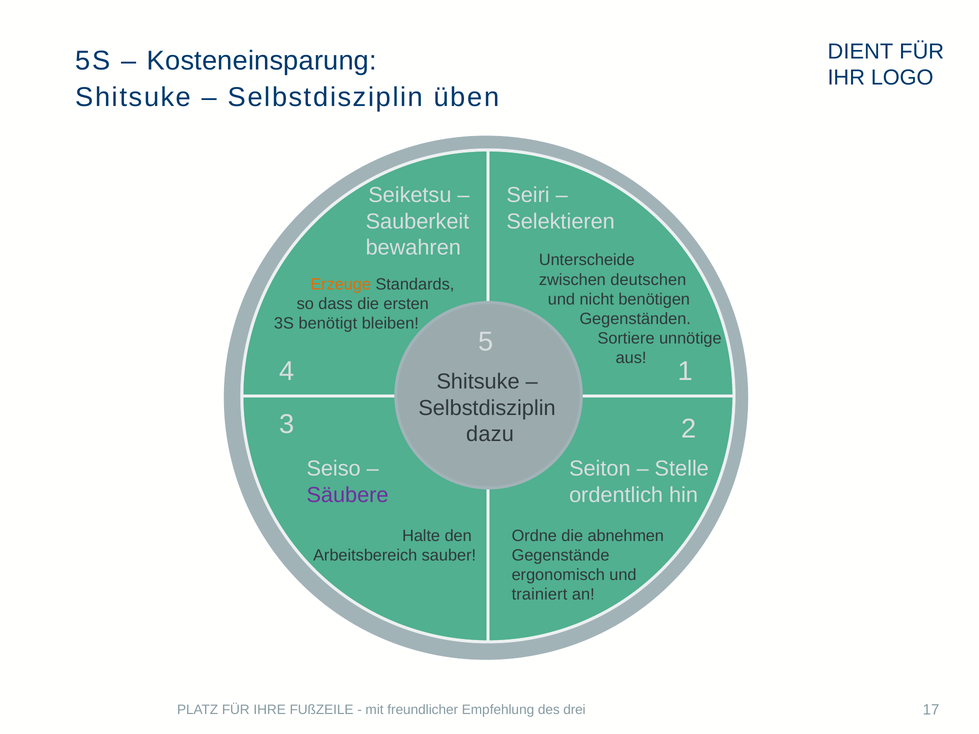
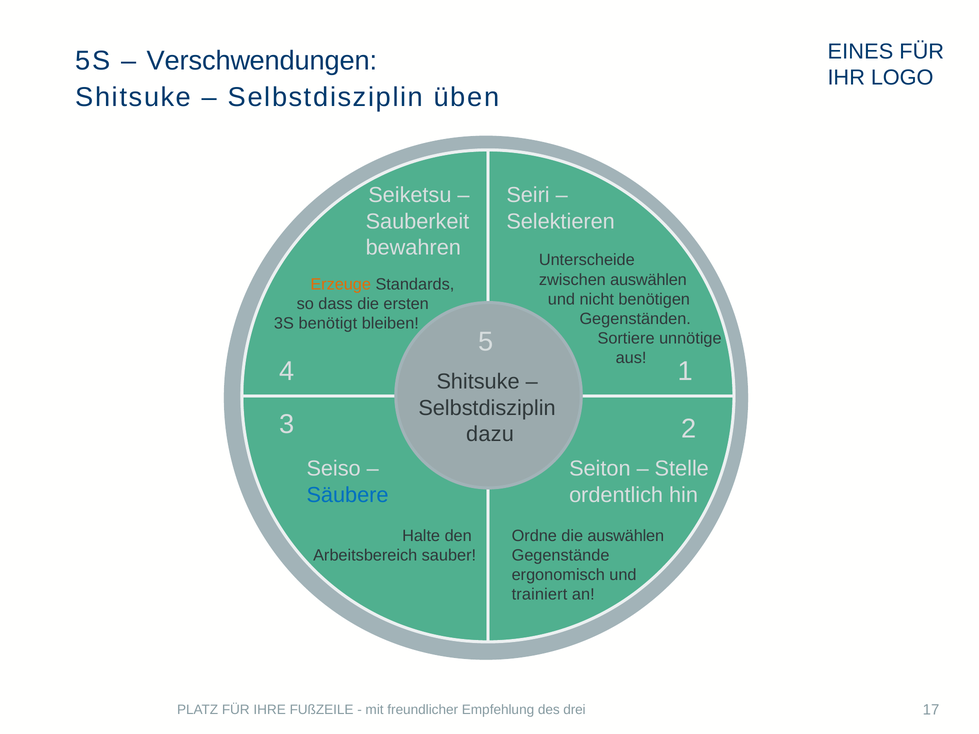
DIENT: DIENT -> EINES (860, 51)
Kosteneinsparung: Kosteneinsparung -> Verschwendungen (262, 61)
zwischen deutschen: deutschen -> auswählen (648, 280)
Säubere colour: purple -> blue (348, 495)
die abnehmen: abnehmen -> auswählen (626, 536)
